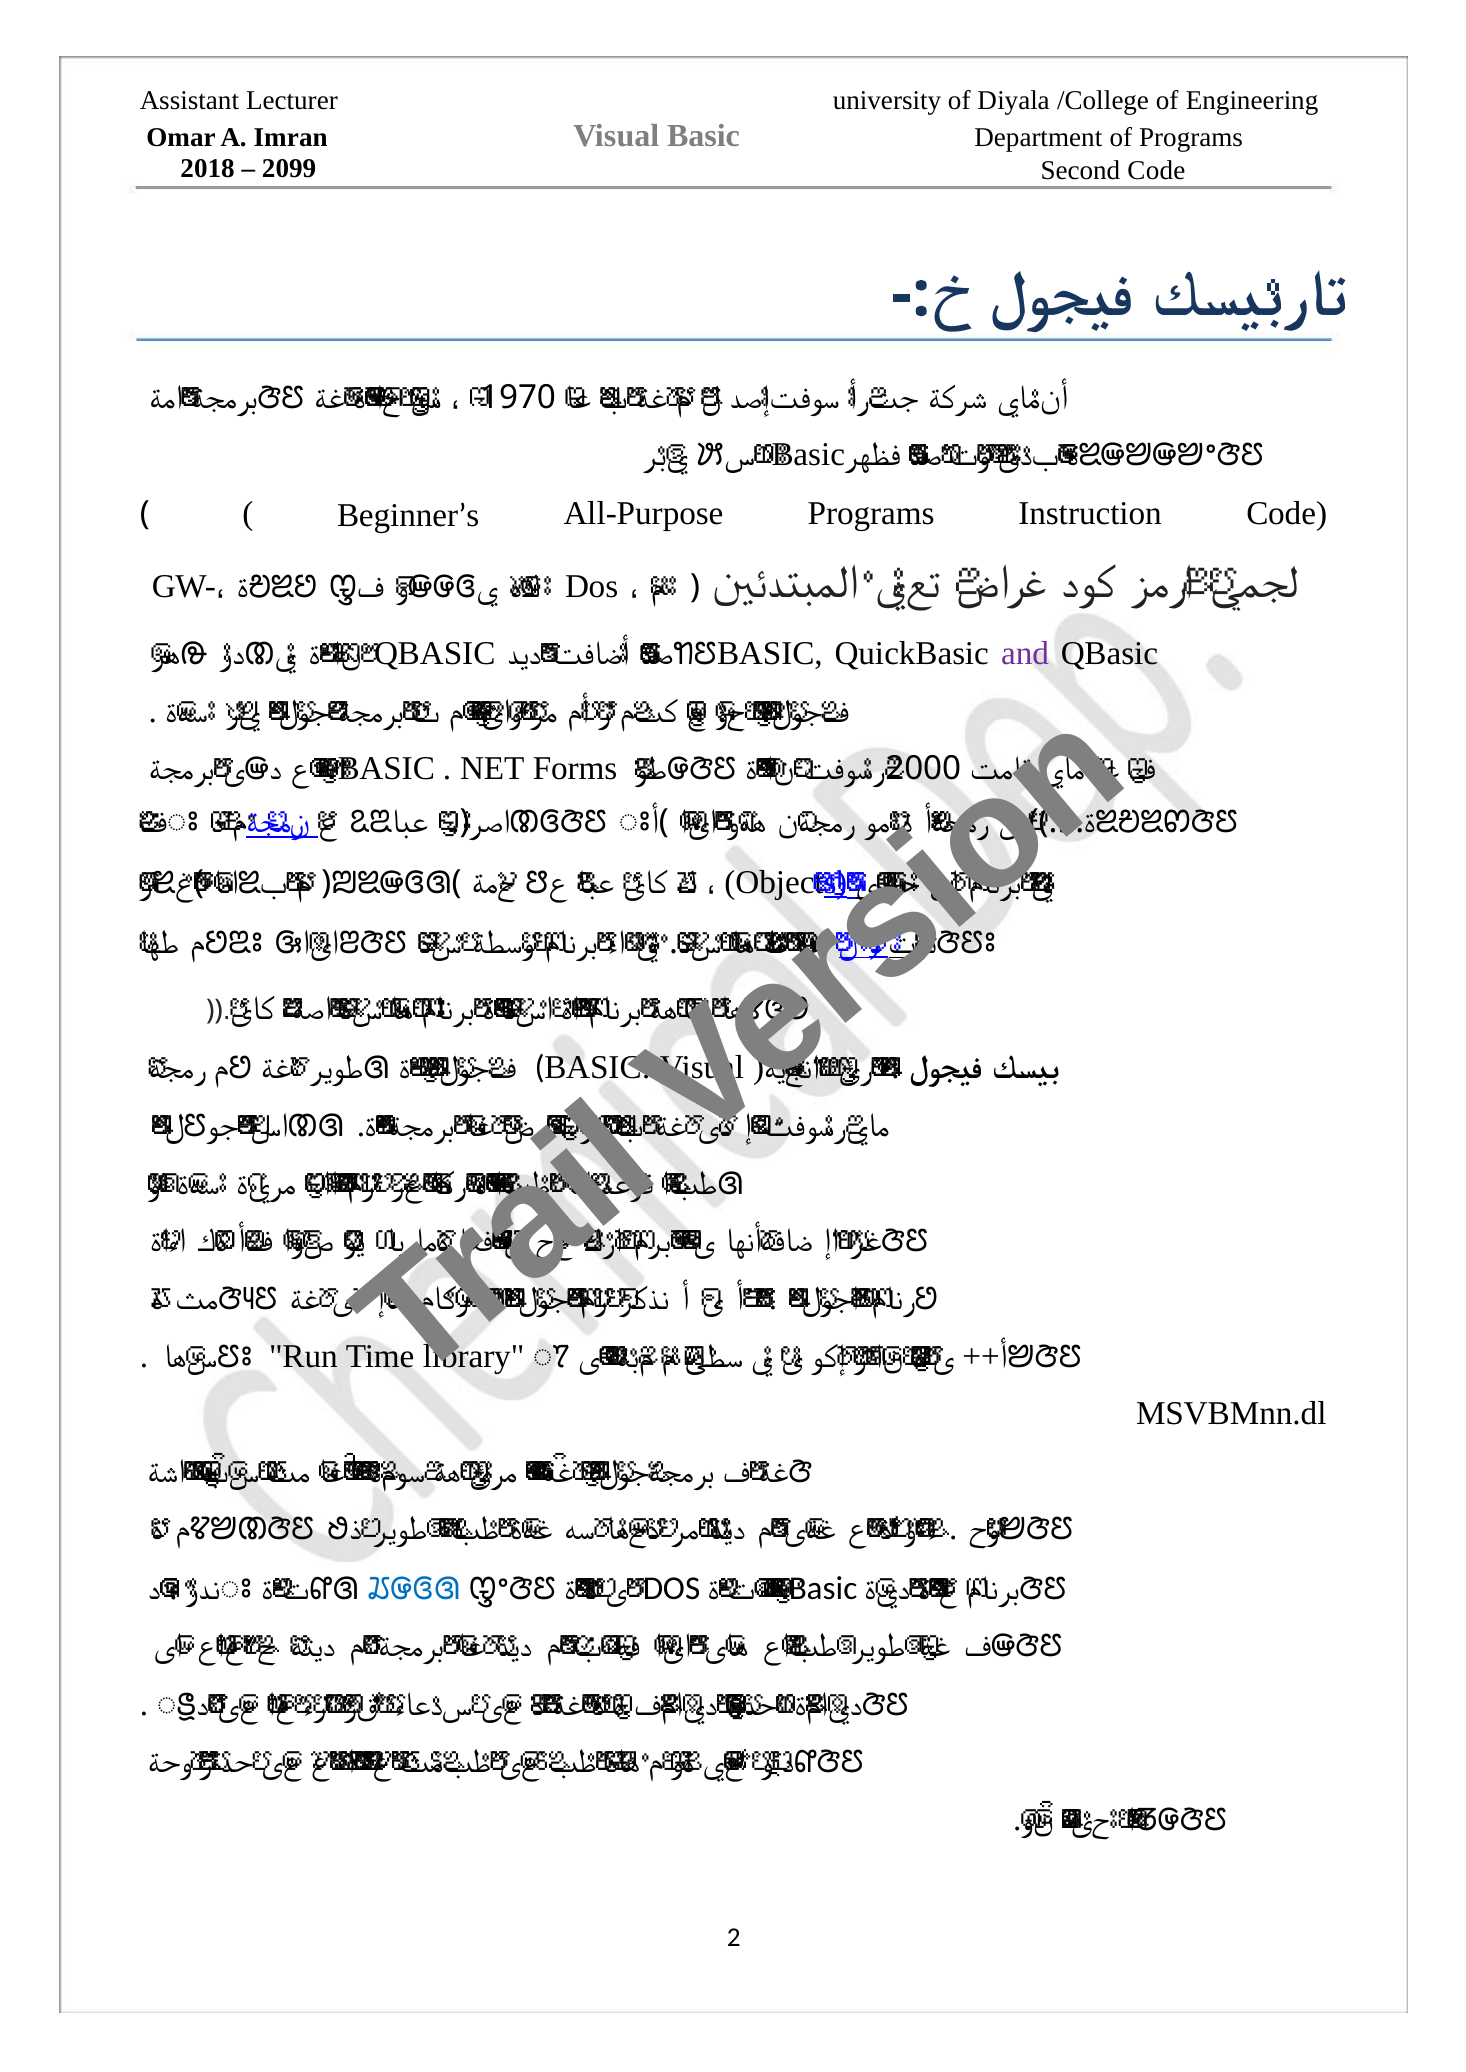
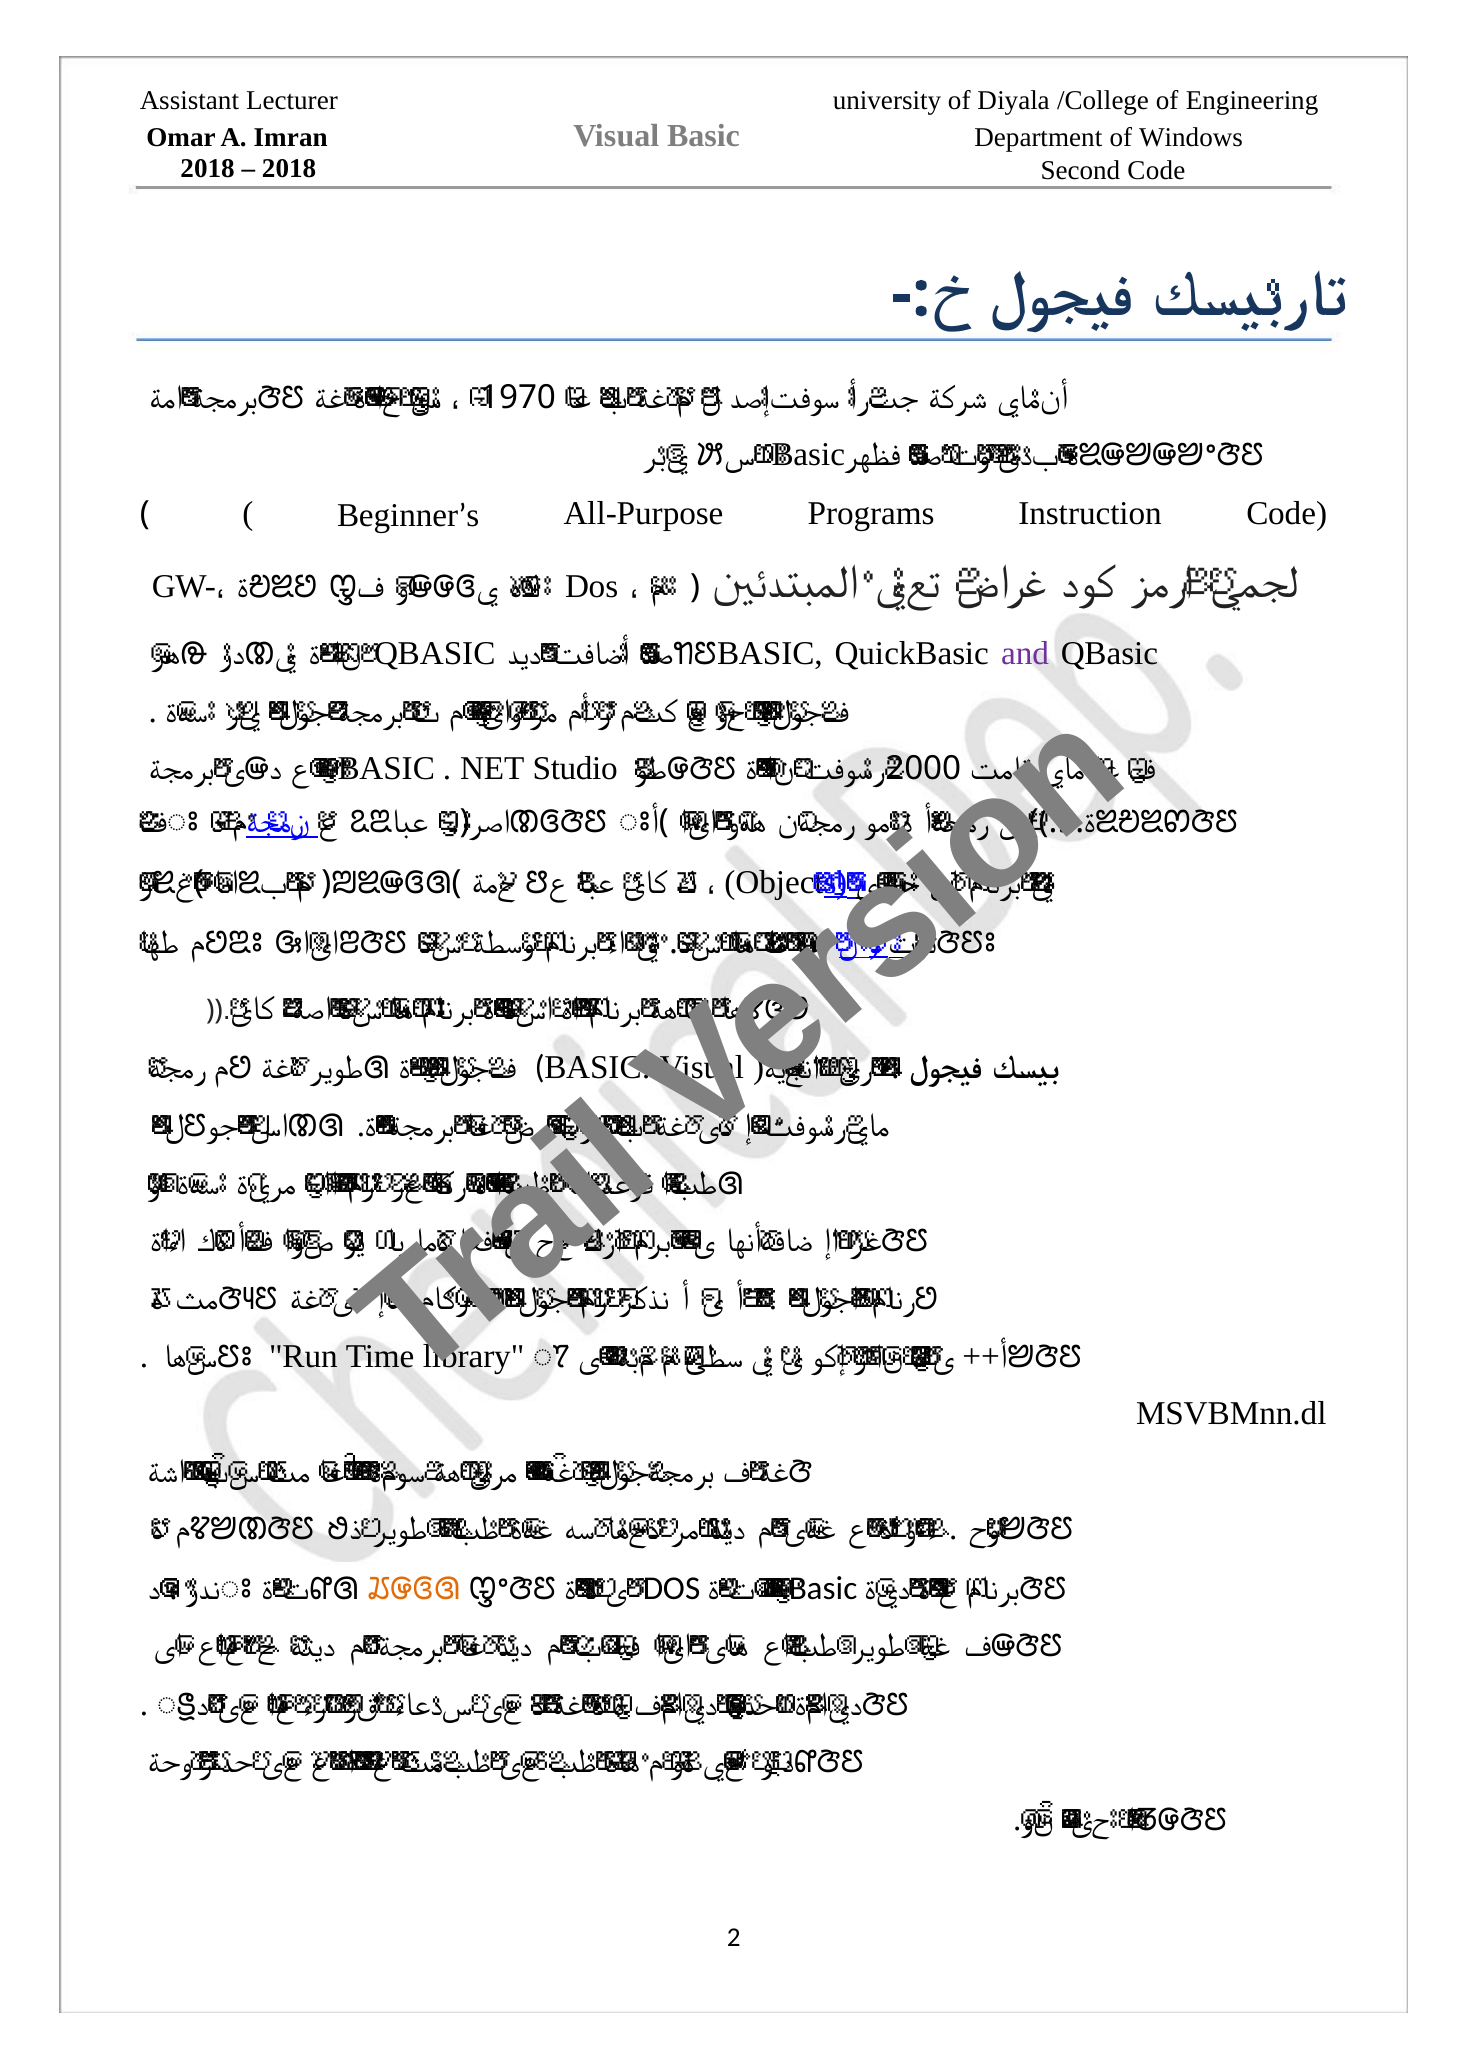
of Programs: Programs -> Windows (1191, 138)
2099: 2099 -> 2018 (289, 169)
Forms: Forms -> Studio (575, 769)
ꢬꢌꢏꢐ colour: blue -> orange (414, 1589)
